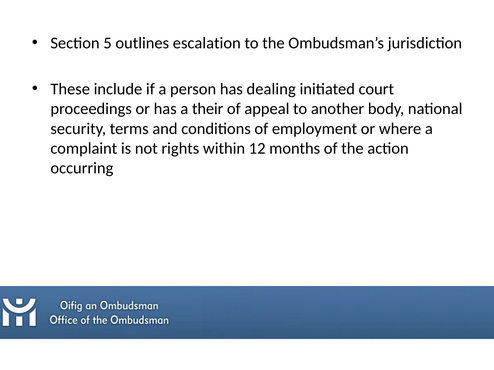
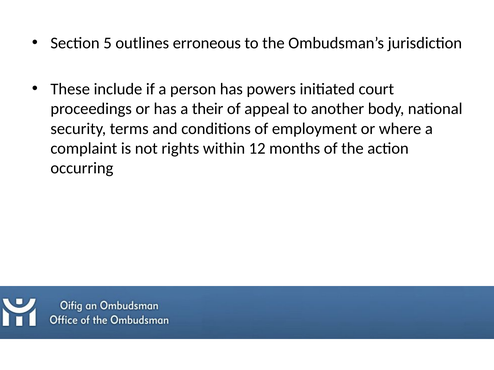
escalation: escalation -> erroneous (207, 43)
dealing: dealing -> powers (271, 89)
